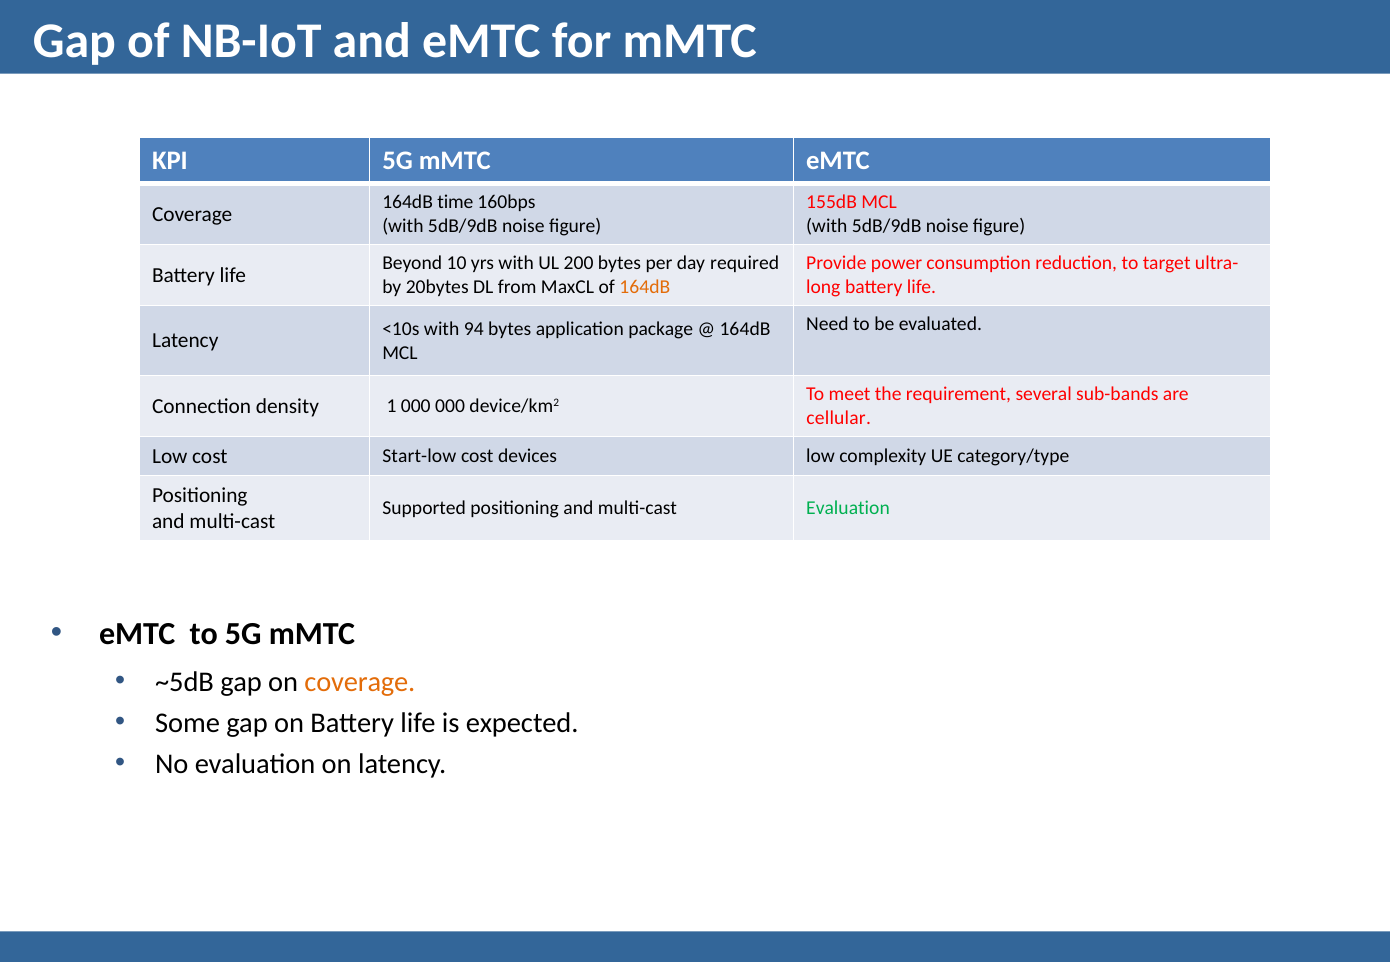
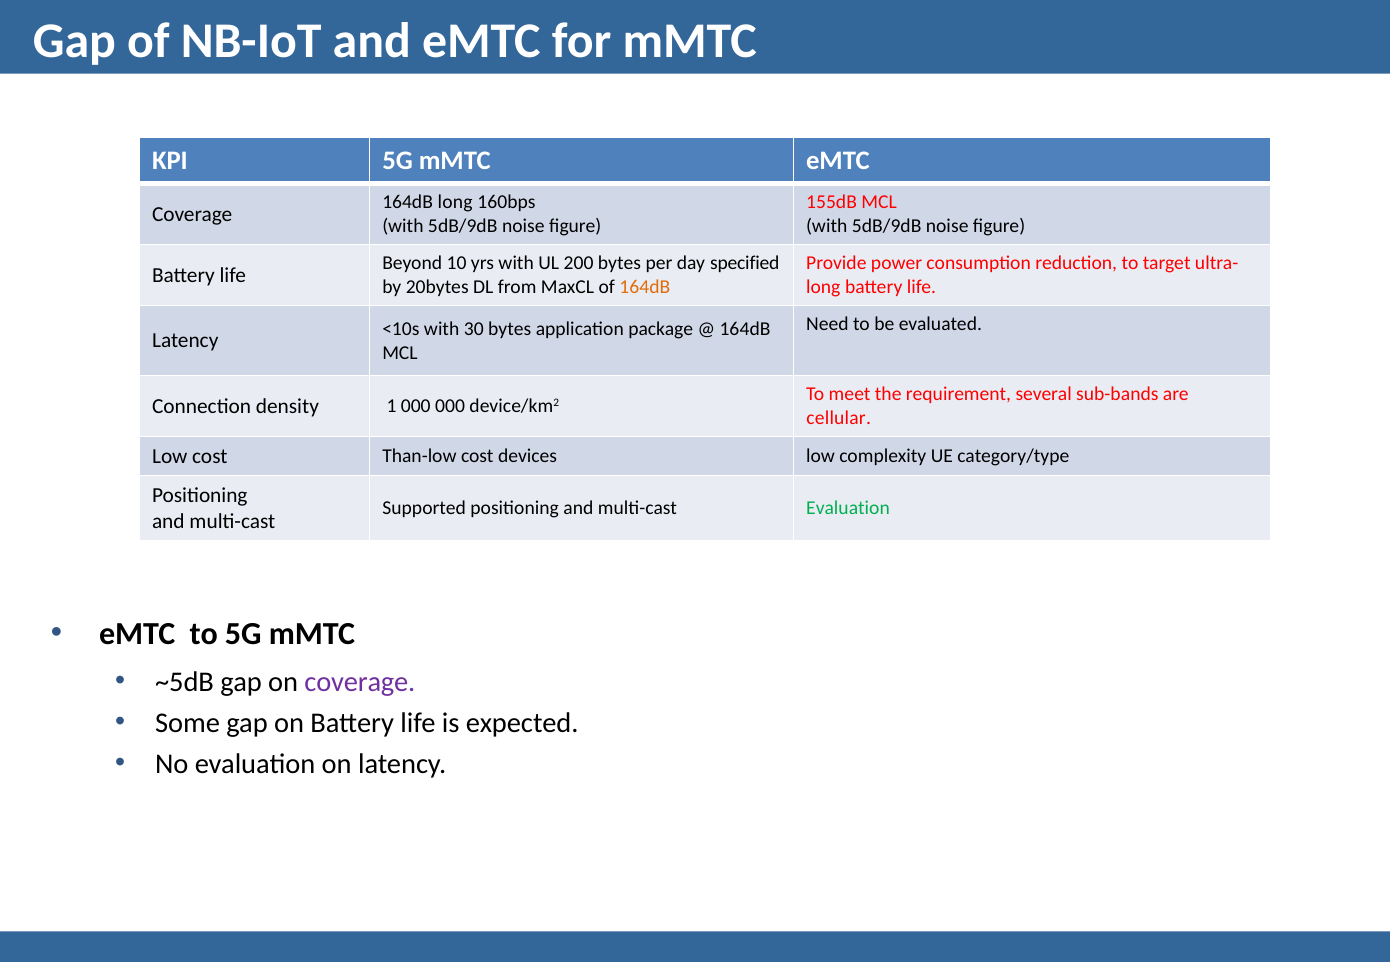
164dB time: time -> long (455, 202)
required: required -> specified (745, 263)
94: 94 -> 30 (474, 329)
Start-low: Start-low -> Than-low (419, 457)
coverage colour: orange -> purple (360, 682)
